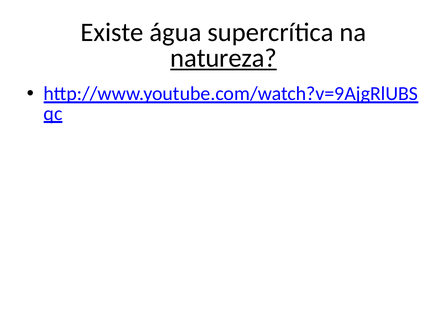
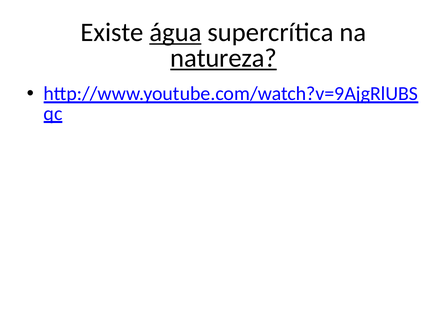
água underline: none -> present (175, 33)
